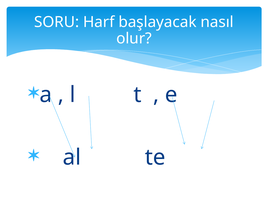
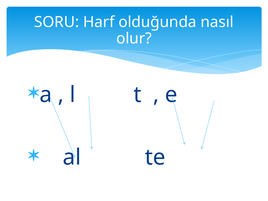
başlayacak: başlayacak -> olduğunda (157, 22)
